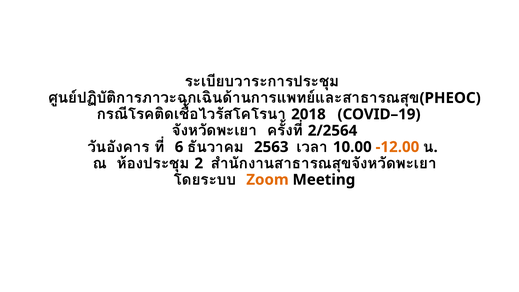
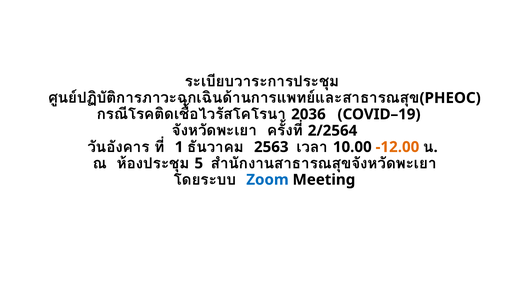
2018: 2018 -> 2036 (308, 114)
6: 6 -> 1 (179, 147)
2: 2 -> 5 (199, 163)
Zoom colour: orange -> blue (267, 180)
